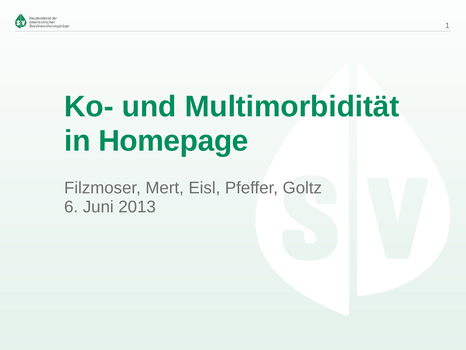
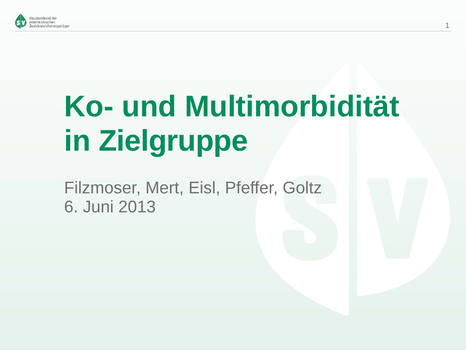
Homepage: Homepage -> Zielgruppe (173, 141)
